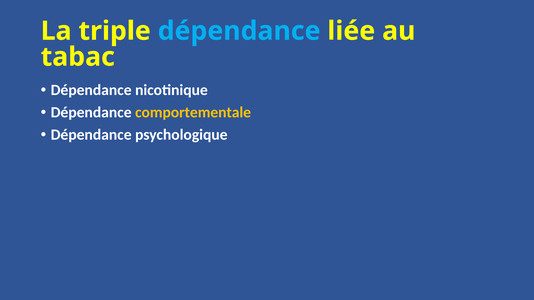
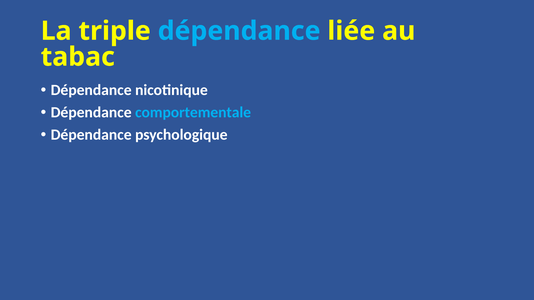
comportementale colour: yellow -> light blue (193, 113)
